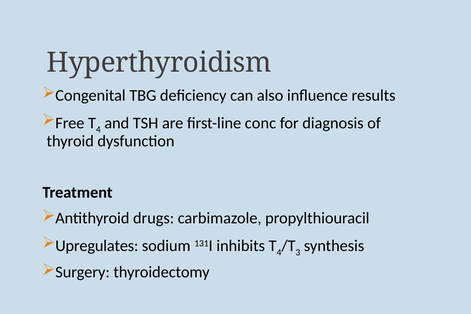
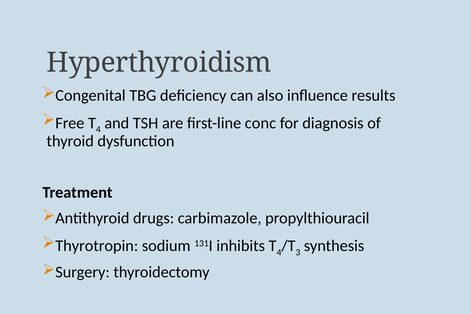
Upregulates: Upregulates -> Thyrotropin (97, 246)
